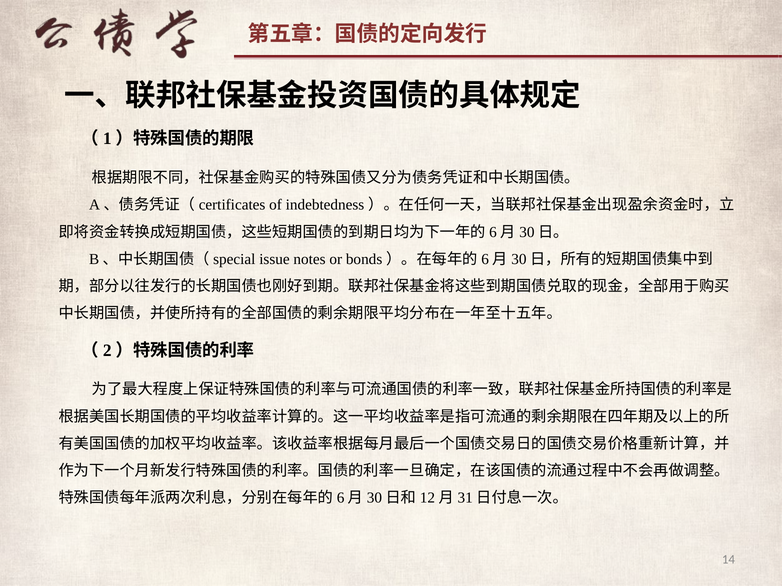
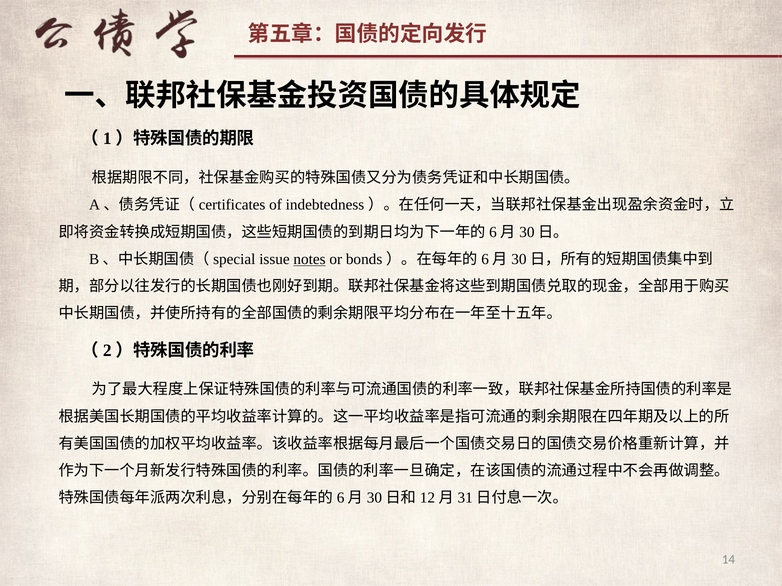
notes underline: none -> present (310, 259)
